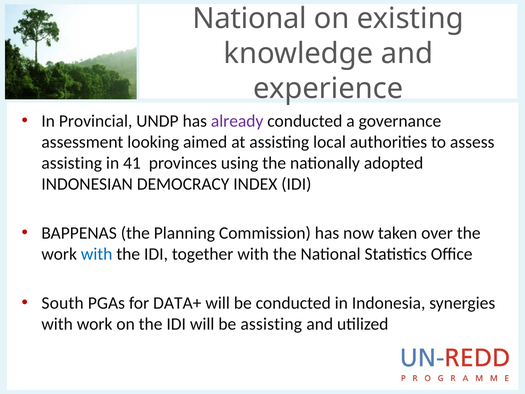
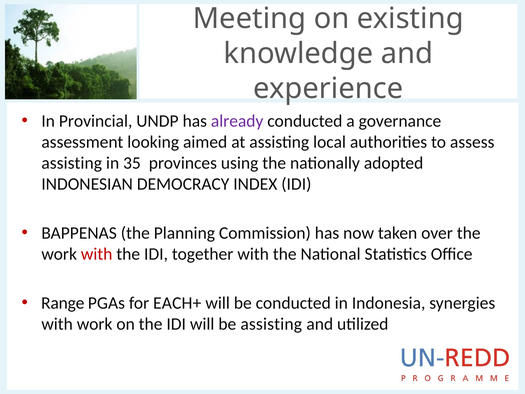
National: National -> Meeting (250, 19)
41: 41 -> 35 (132, 163)
with colour: blue -> red (97, 254)
South: South -> Range (63, 303)
DATA+: DATA+ -> EACH+ (177, 303)
